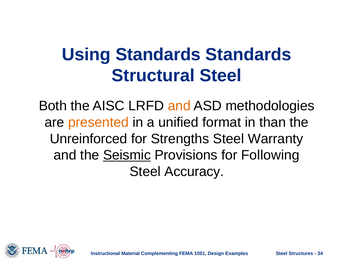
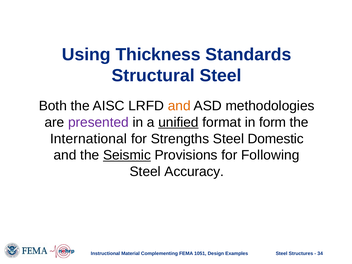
Using Standards: Standards -> Thickness (158, 55)
presented colour: orange -> purple (98, 122)
unified underline: none -> present (178, 122)
than: than -> form (273, 122)
Unreinforced: Unreinforced -> International (89, 139)
Warranty: Warranty -> Domestic (276, 139)
